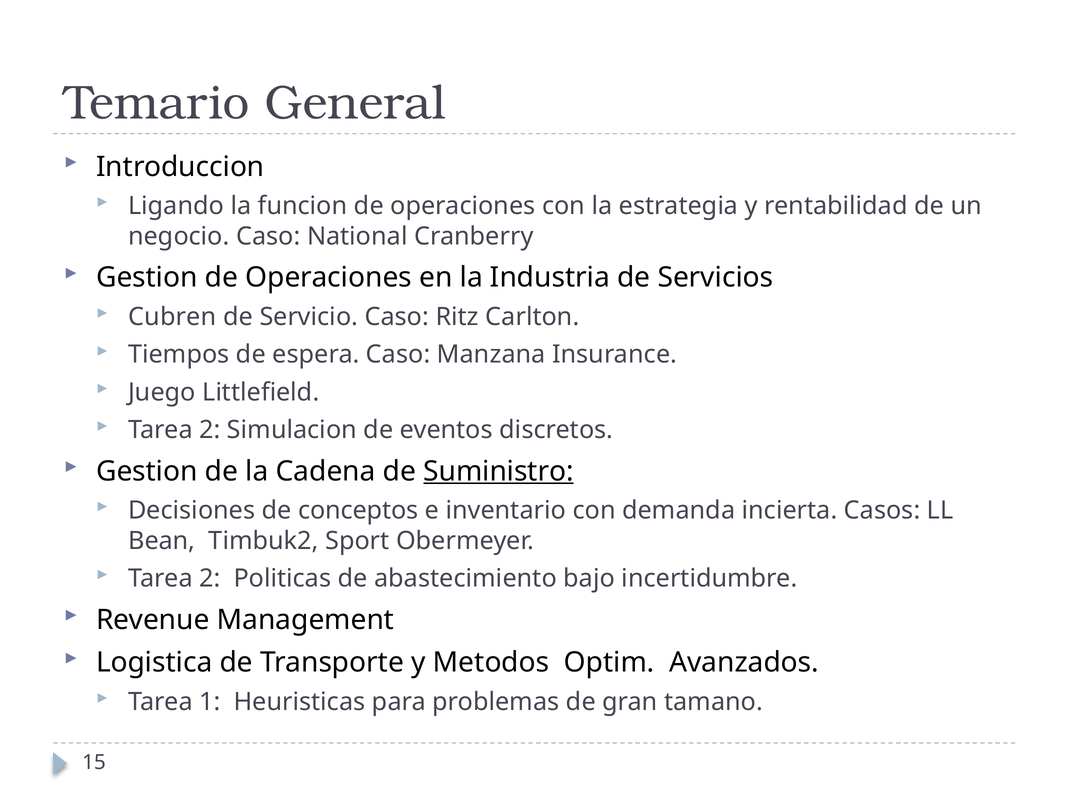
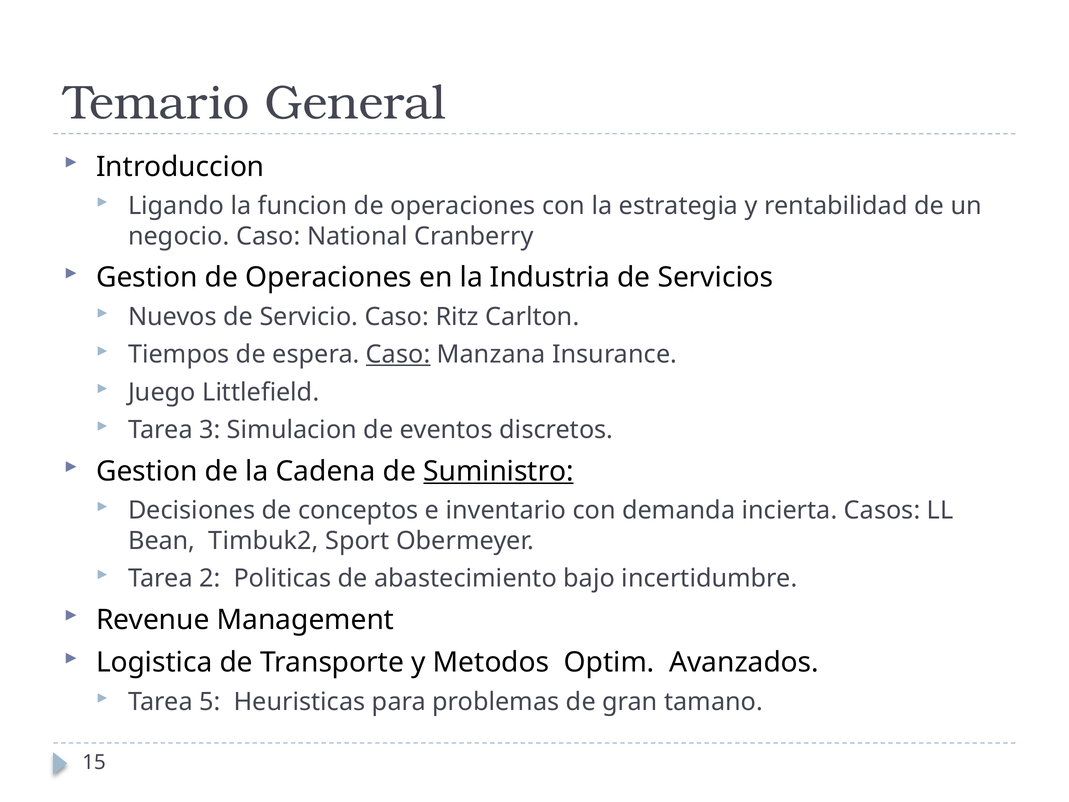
Cubren: Cubren -> Nuevos (172, 317)
Caso underline: none -> present (398, 354)
2: 2 -> 3 (210, 430)
1: 1 -> 5 (210, 702)
